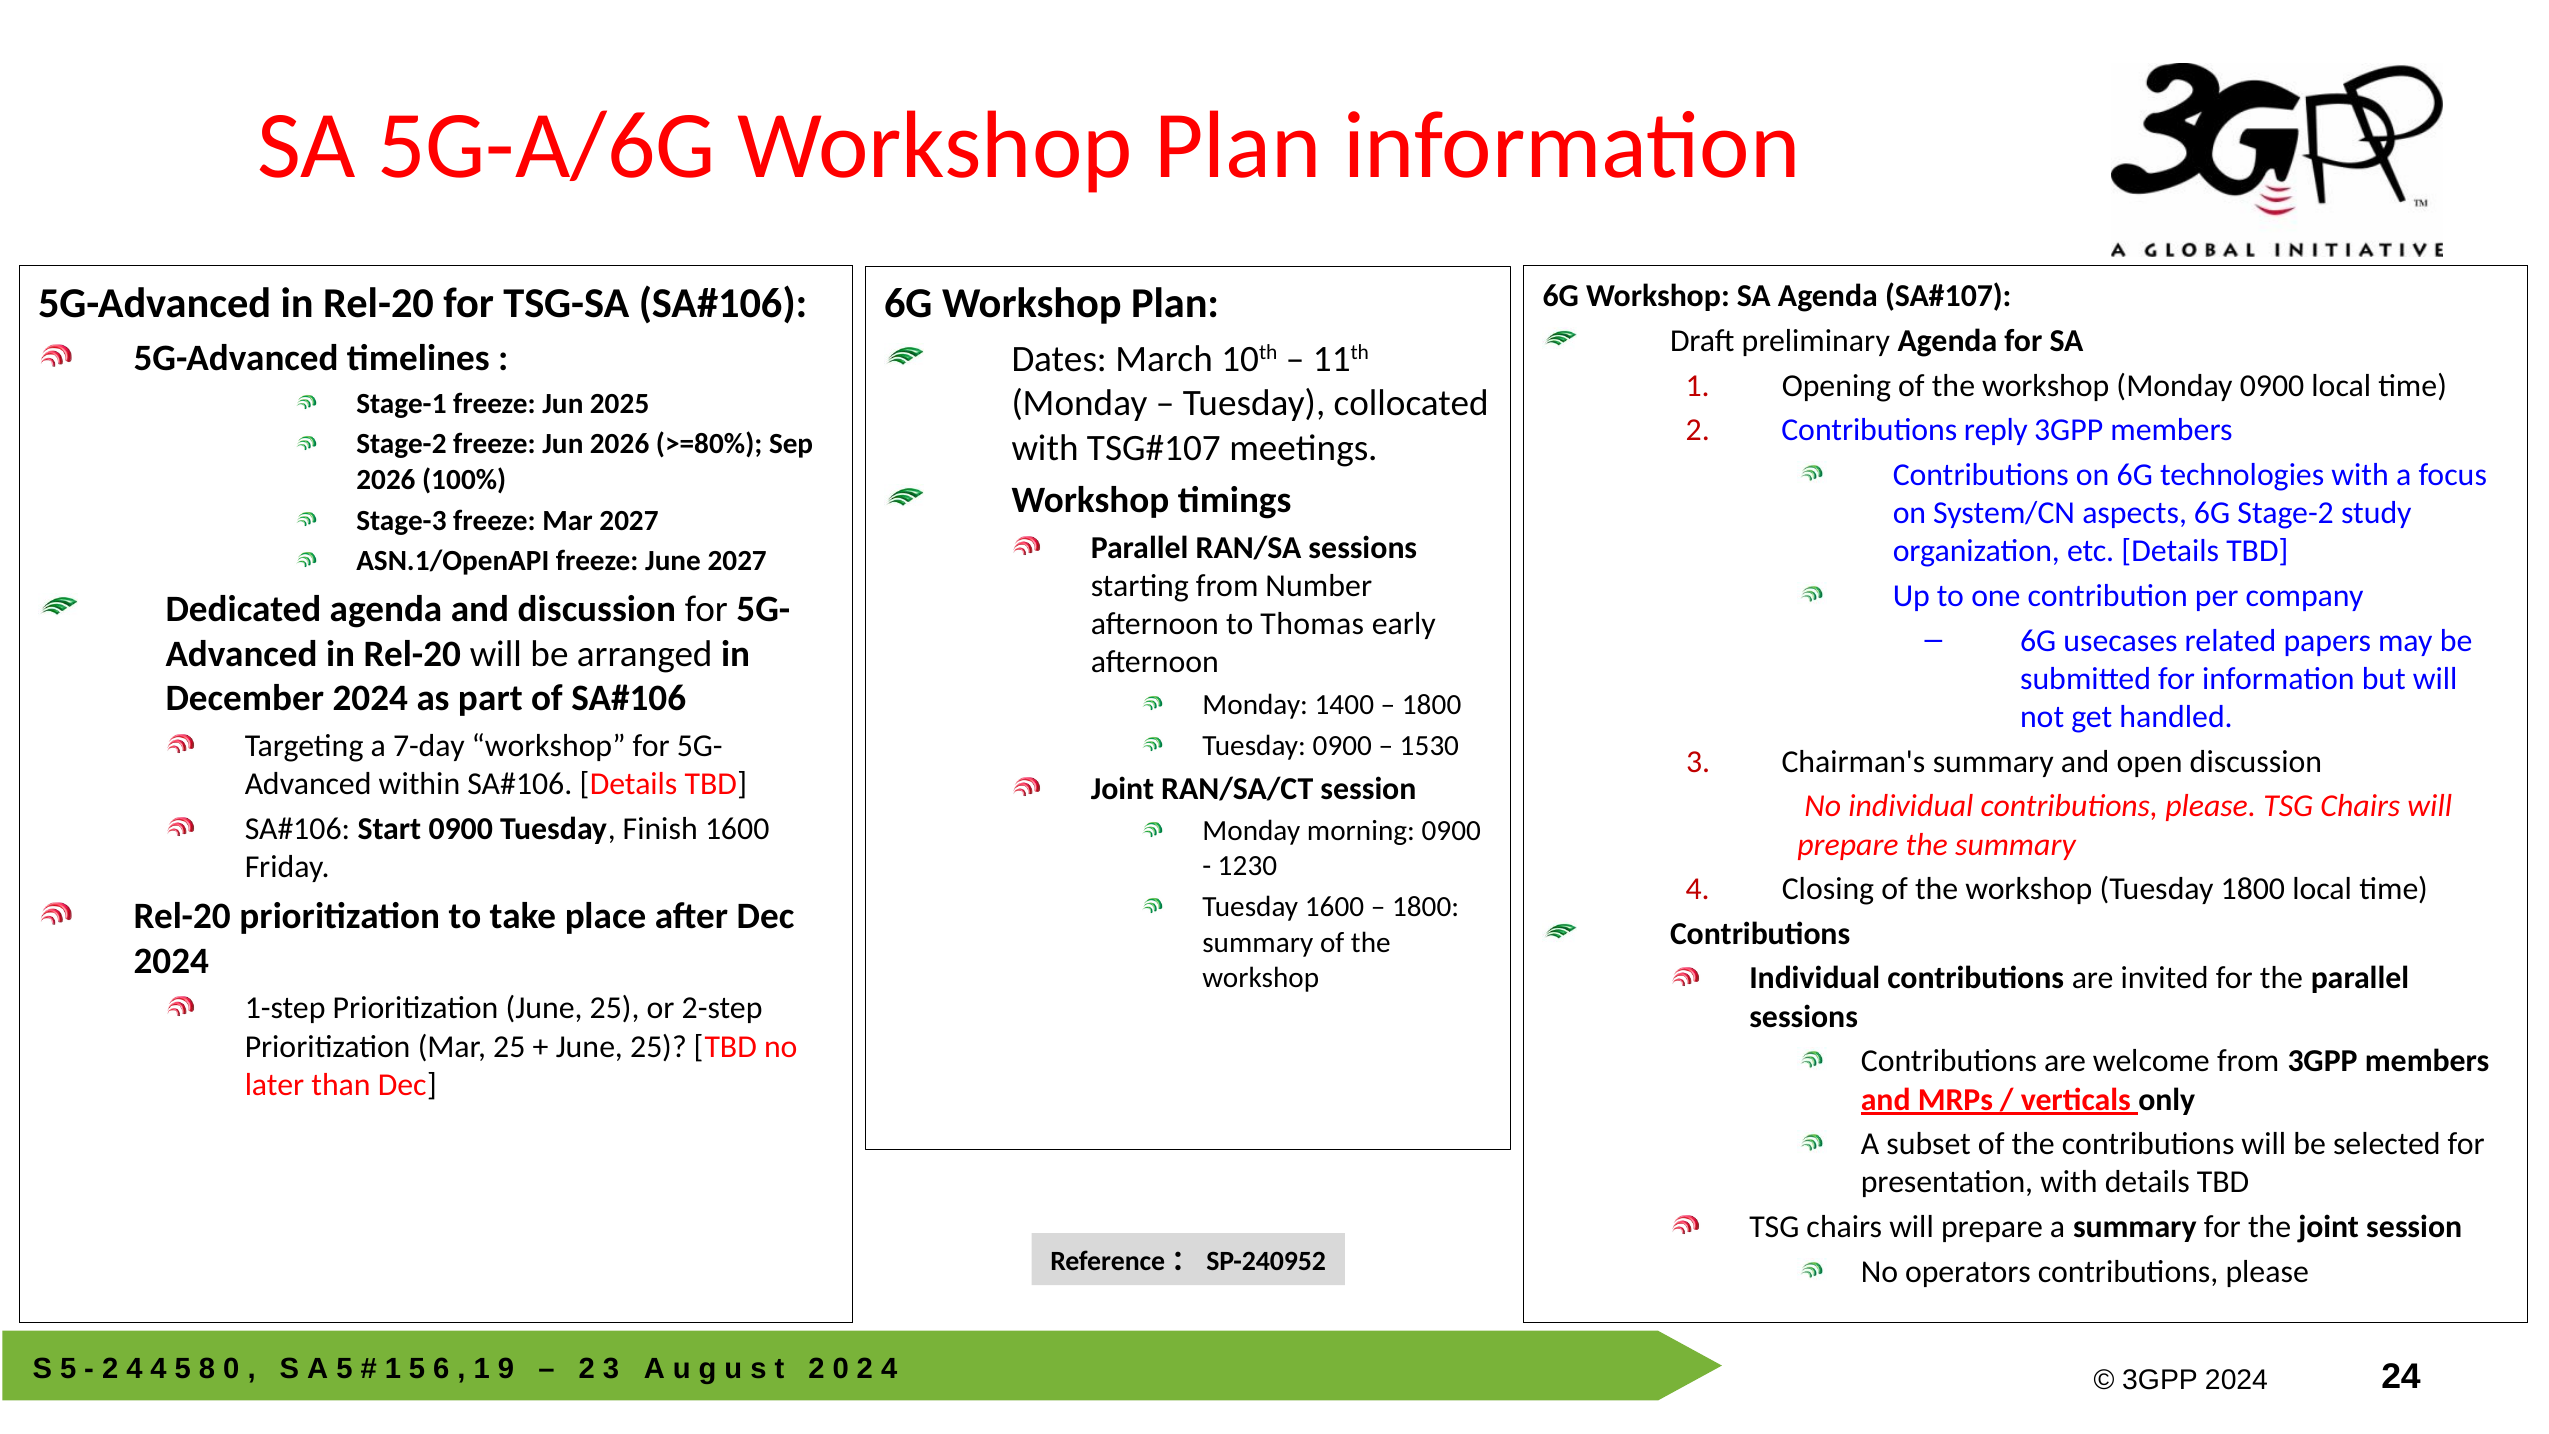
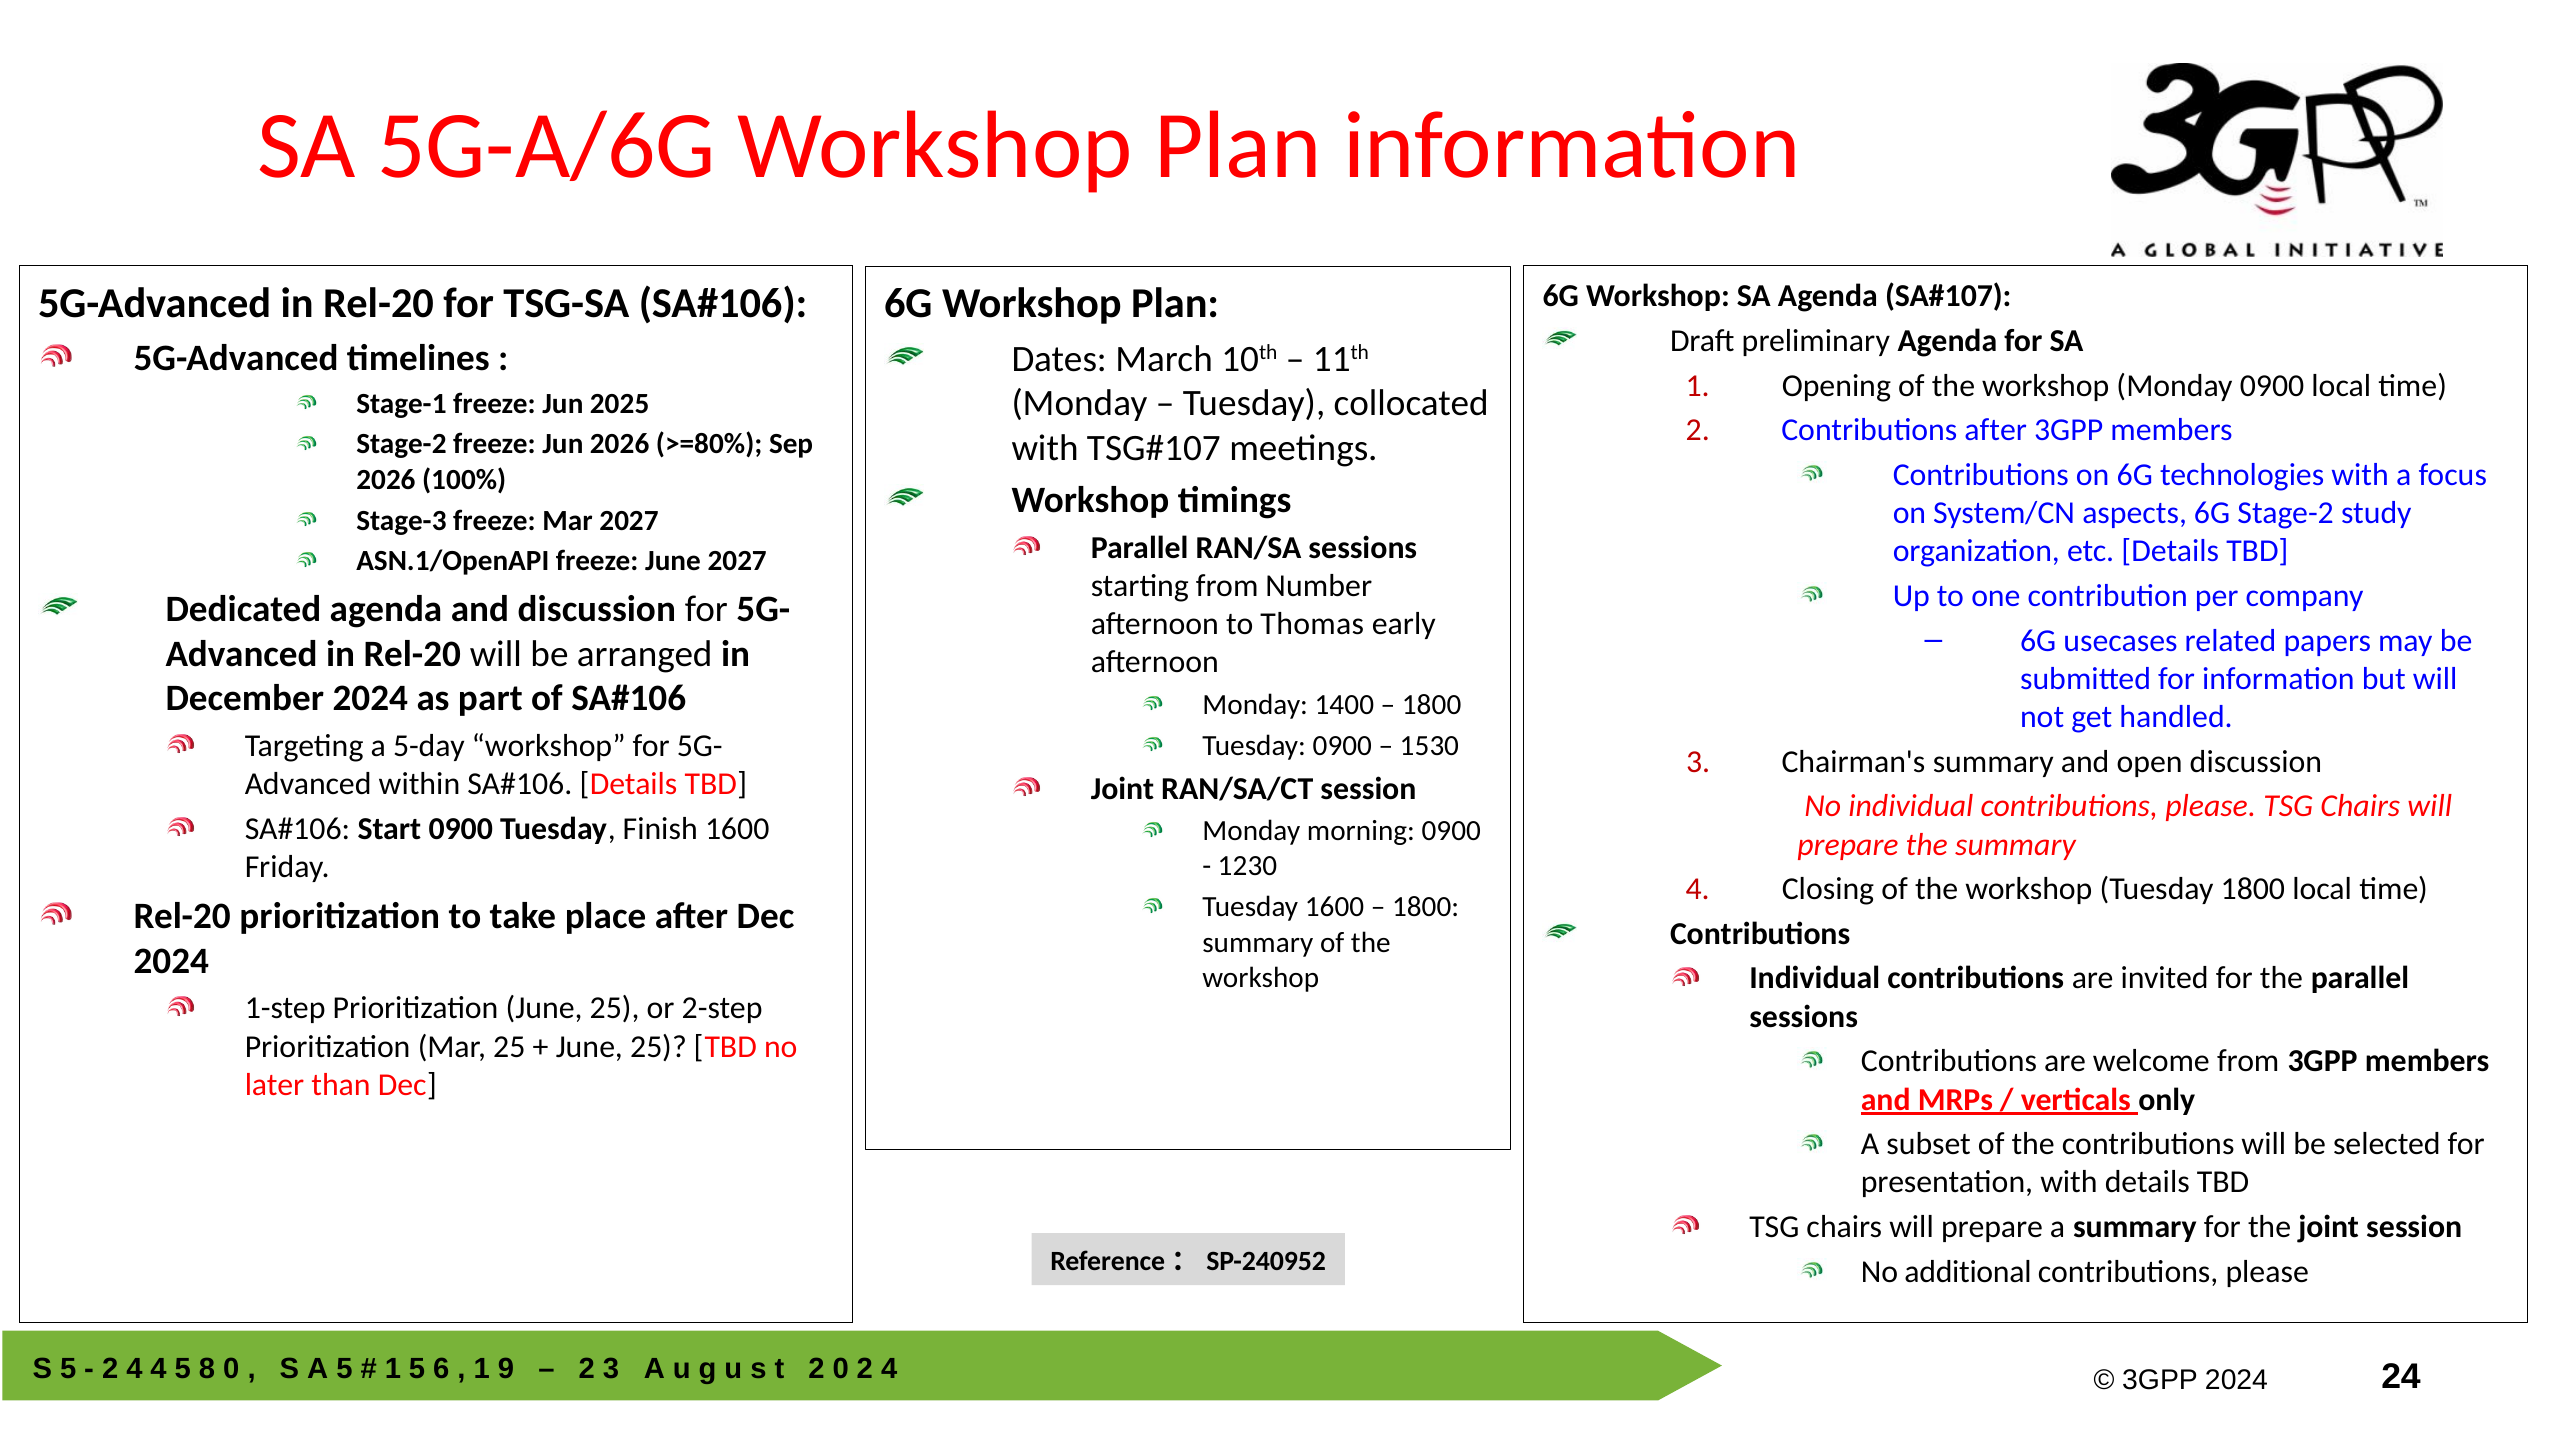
Contributions reply: reply -> after (1996, 430)
7-day: 7-day -> 5-day (429, 746)
operators: operators -> additional (1968, 1272)
